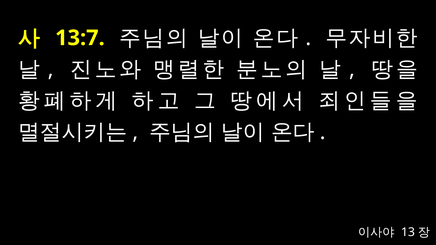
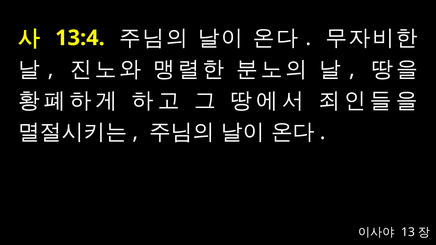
13:7: 13:7 -> 13:4 (80, 38)
